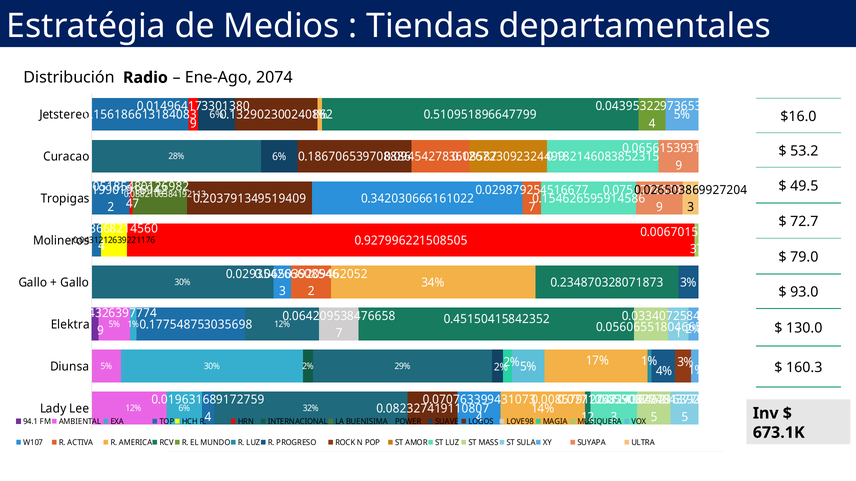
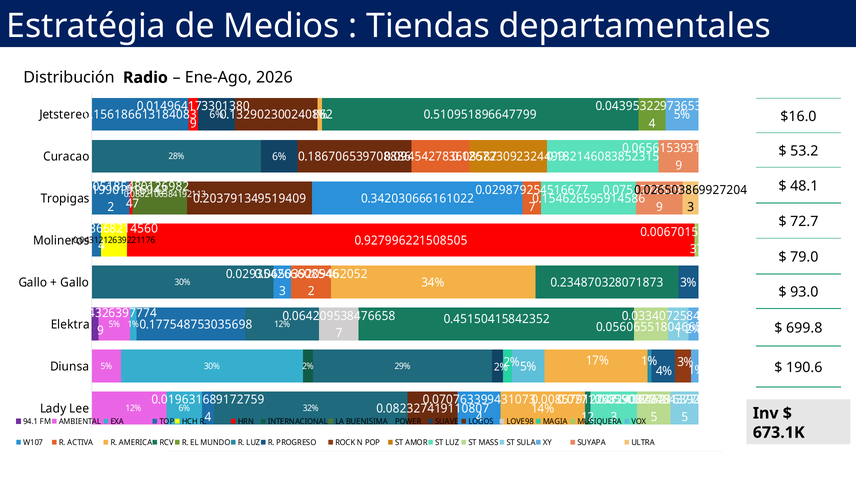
2074: 2074 -> 2026 (274, 78)
49.5: 49.5 -> 48.1 (804, 186)
130.0: 130.0 -> 699.8 (804, 328)
160.3: 160.3 -> 190.6 (804, 368)
